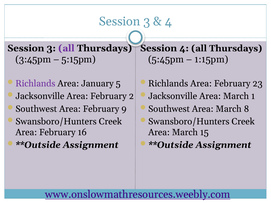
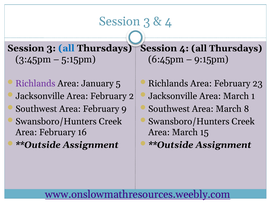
all colour: purple -> blue (66, 48)
5:45pm: 5:45pm -> 6:45pm (166, 60)
1:15pm: 1:15pm -> 9:15pm (211, 60)
